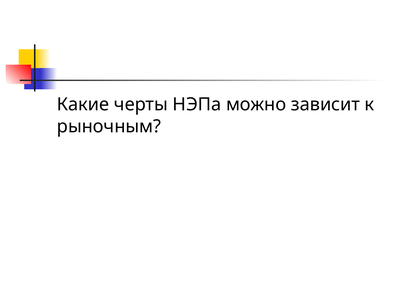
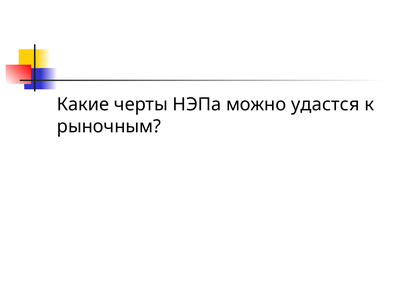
зависит: зависит -> удастся (325, 104)
